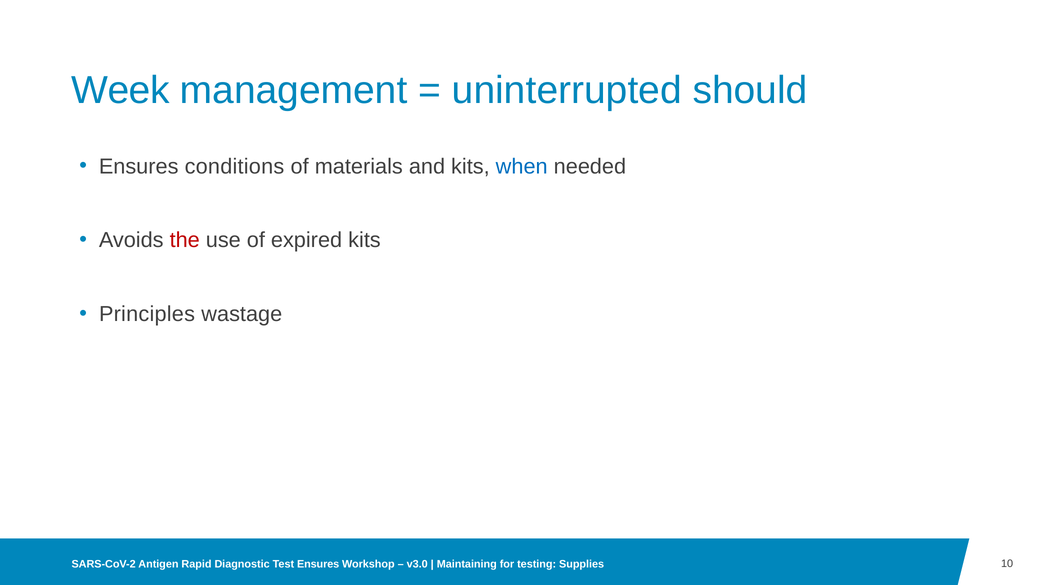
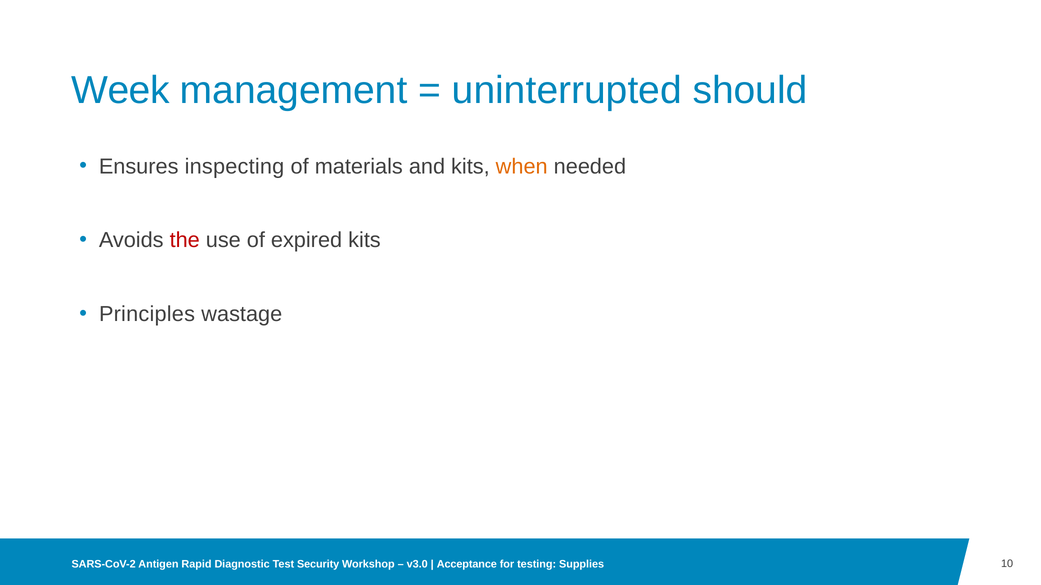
conditions: conditions -> inspecting (234, 167)
when colour: blue -> orange (522, 167)
Test Ensures: Ensures -> Security (318, 565)
Maintaining: Maintaining -> Acceptance (467, 565)
